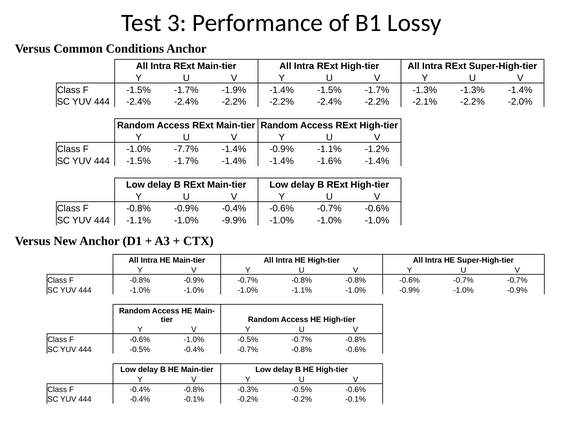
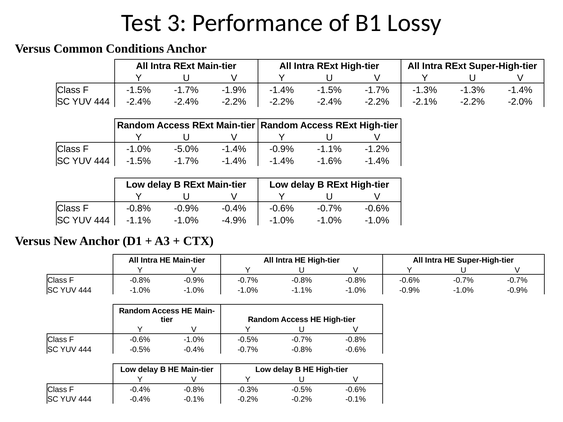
-7.7%: -7.7% -> -5.0% (186, 149)
-9.9%: -9.9% -> -4.9% (234, 220)
